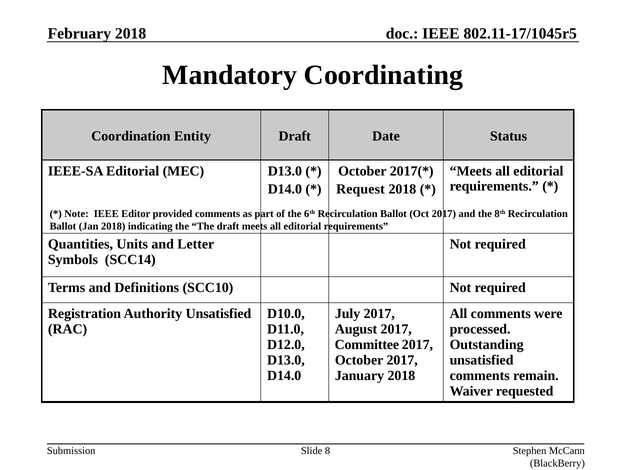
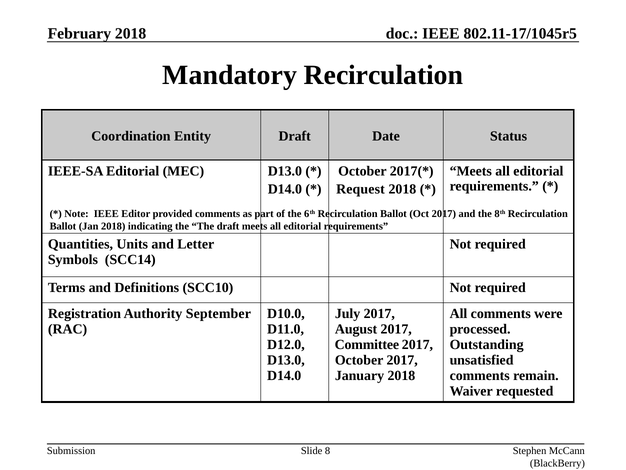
Mandatory Coordinating: Coordinating -> Recirculation (384, 75)
Authority Unsatisfied: Unsatisfied -> September (218, 313)
